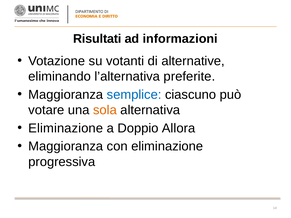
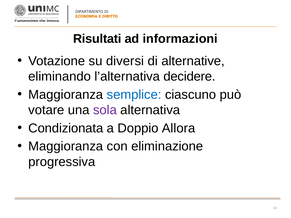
votanti: votanti -> diversi (125, 61)
preferite: preferite -> decidere (190, 77)
sola colour: orange -> purple (105, 110)
Eliminazione: Eliminazione -> Condizionata (66, 128)
